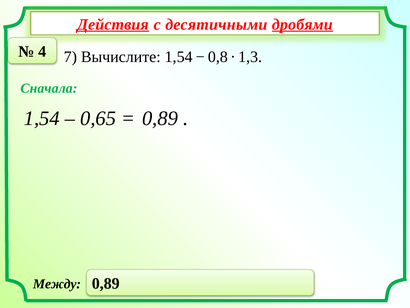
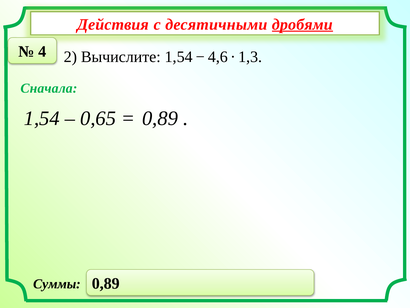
Действия underline: present -> none (113, 24)
7: 7 -> 2 (70, 57)
0,8: 0,8 -> 4,6 (218, 57)
Между: Между -> Суммы (57, 283)
